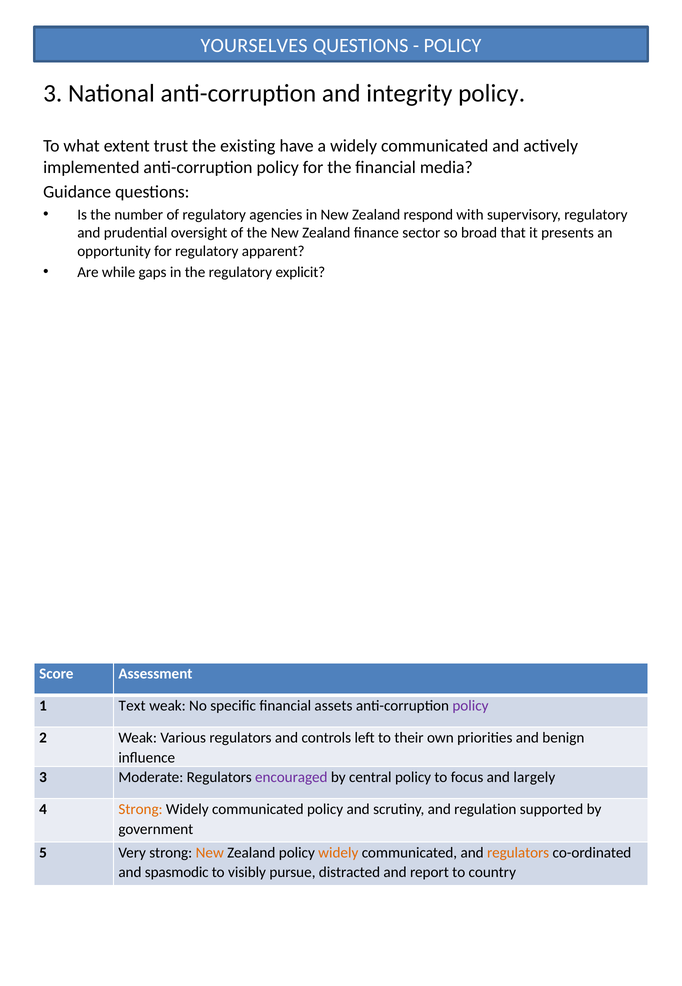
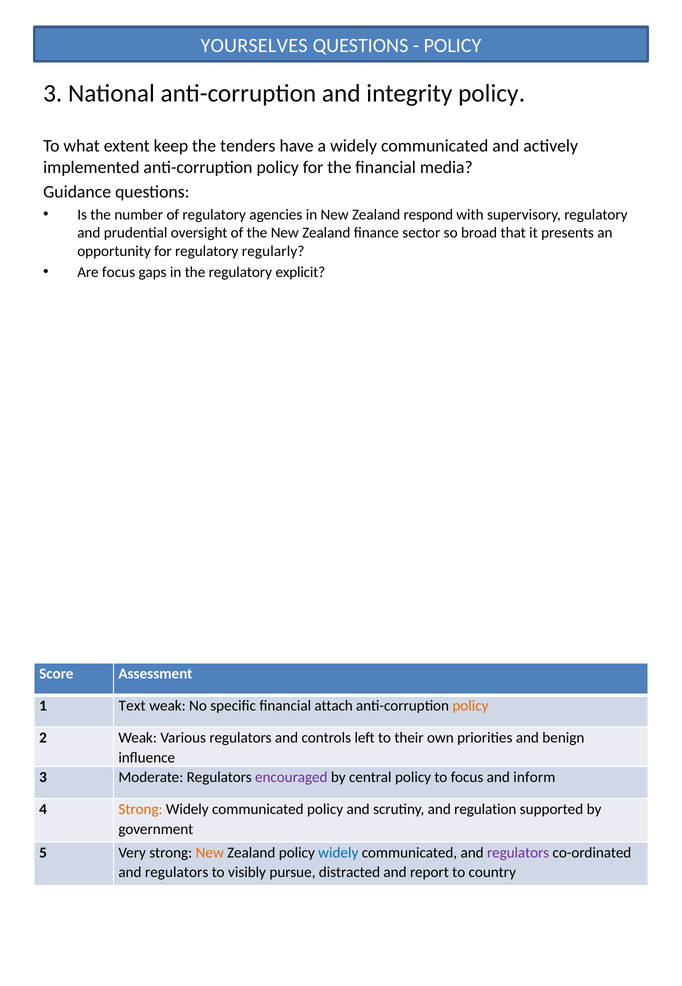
trust: trust -> keep (171, 146)
existing: existing -> tenders (248, 146)
apparent: apparent -> regularly (273, 251)
Are while: while -> focus (119, 272)
assets: assets -> attach (334, 705)
policy colour: purple -> orange (470, 705)
largely: largely -> inform (534, 777)
widely colour: orange -> blue (338, 852)
regulators colour: orange -> purple (518, 852)
spasmodic: spasmodic -> regulators (177, 872)
